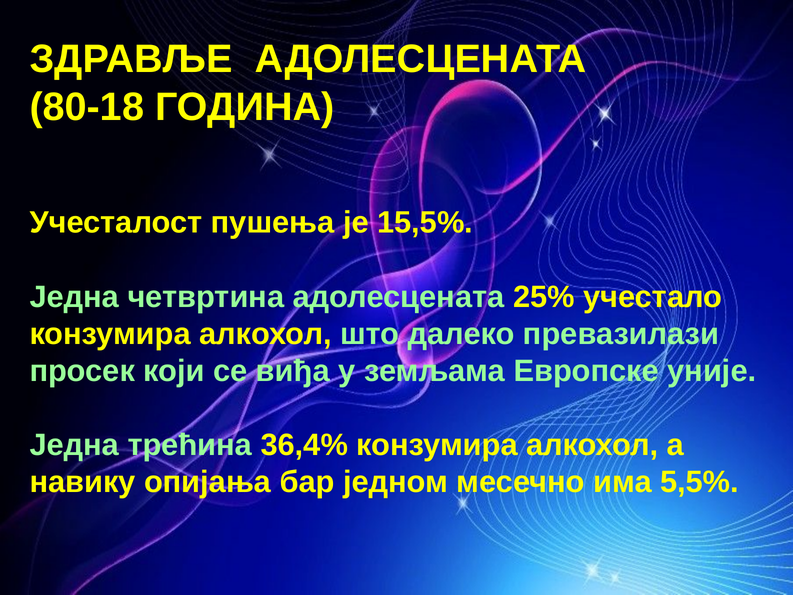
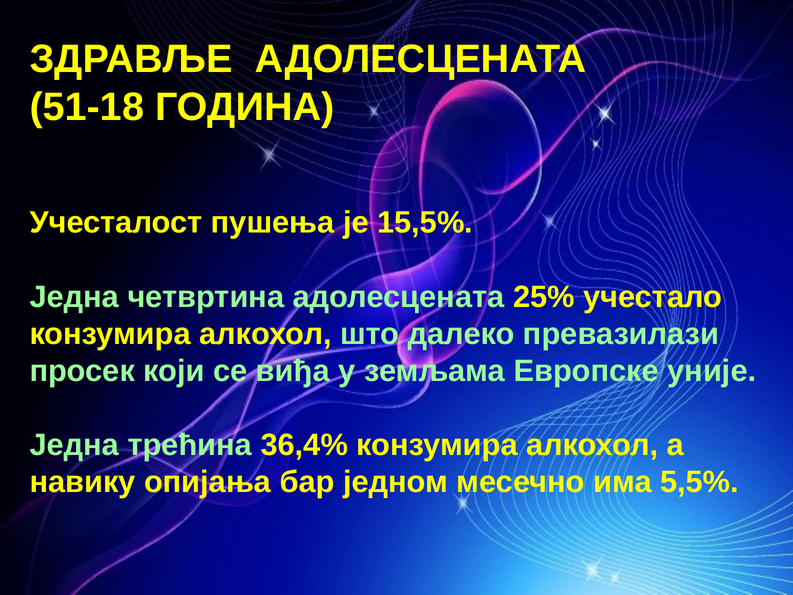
80-18: 80-18 -> 51-18 (87, 107)
